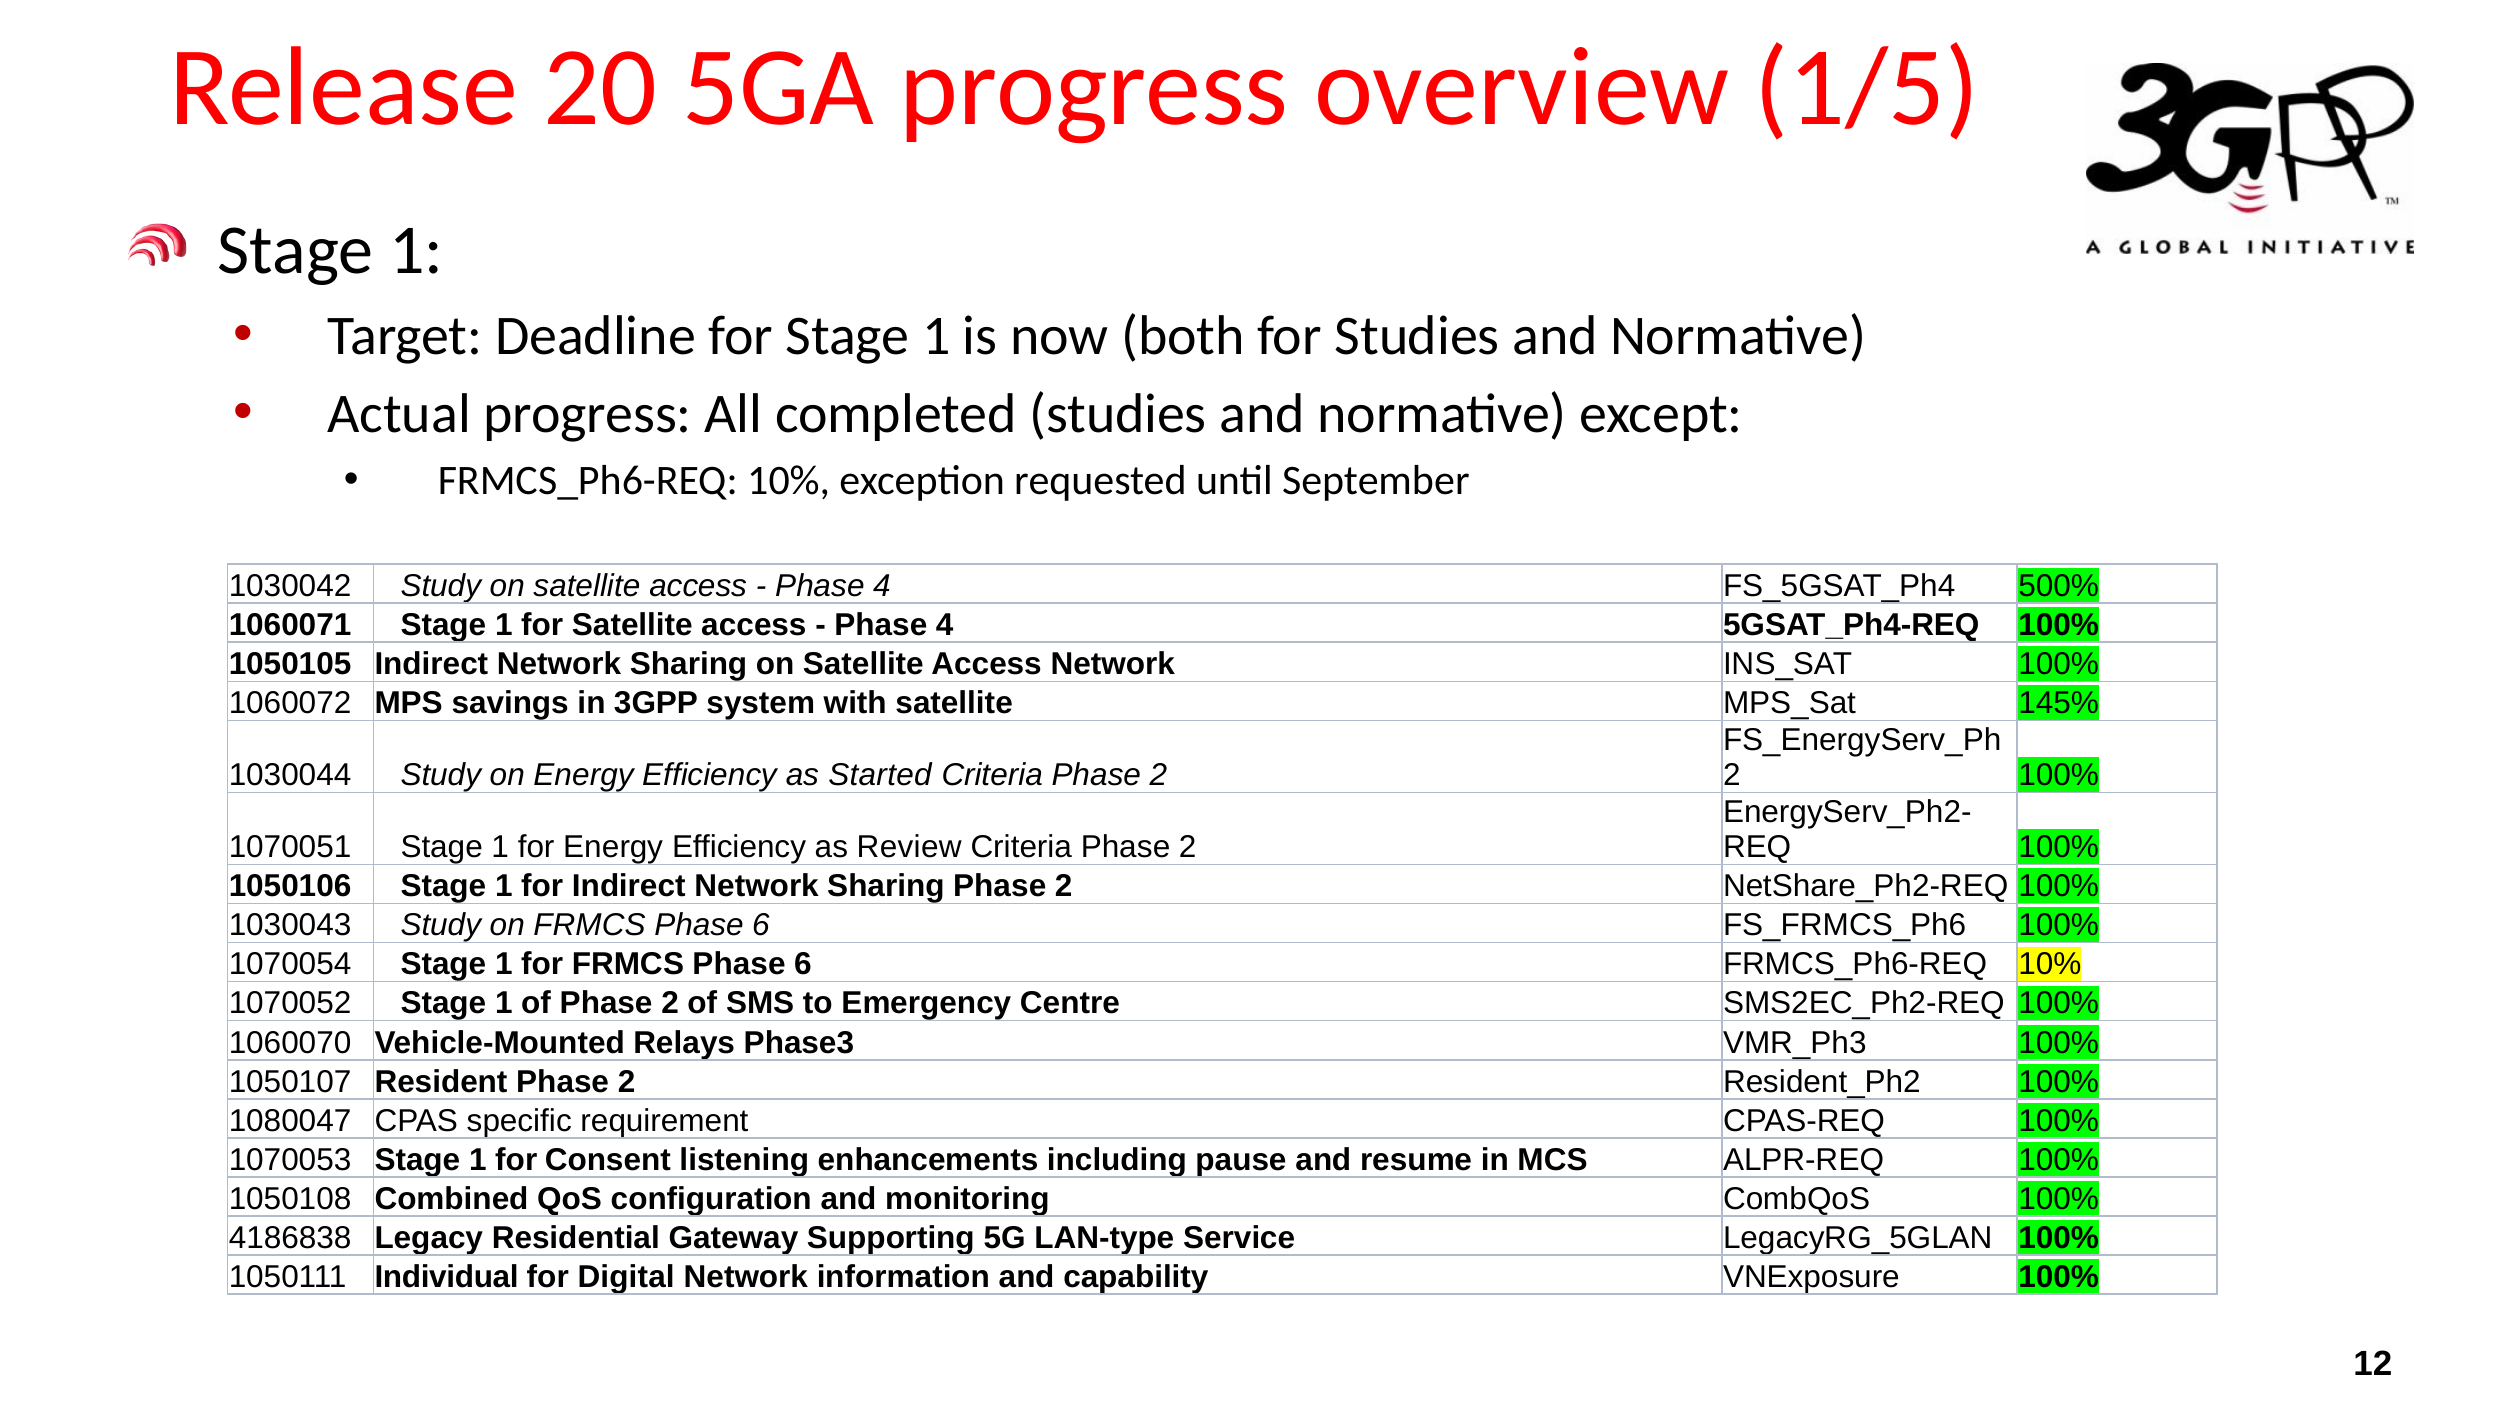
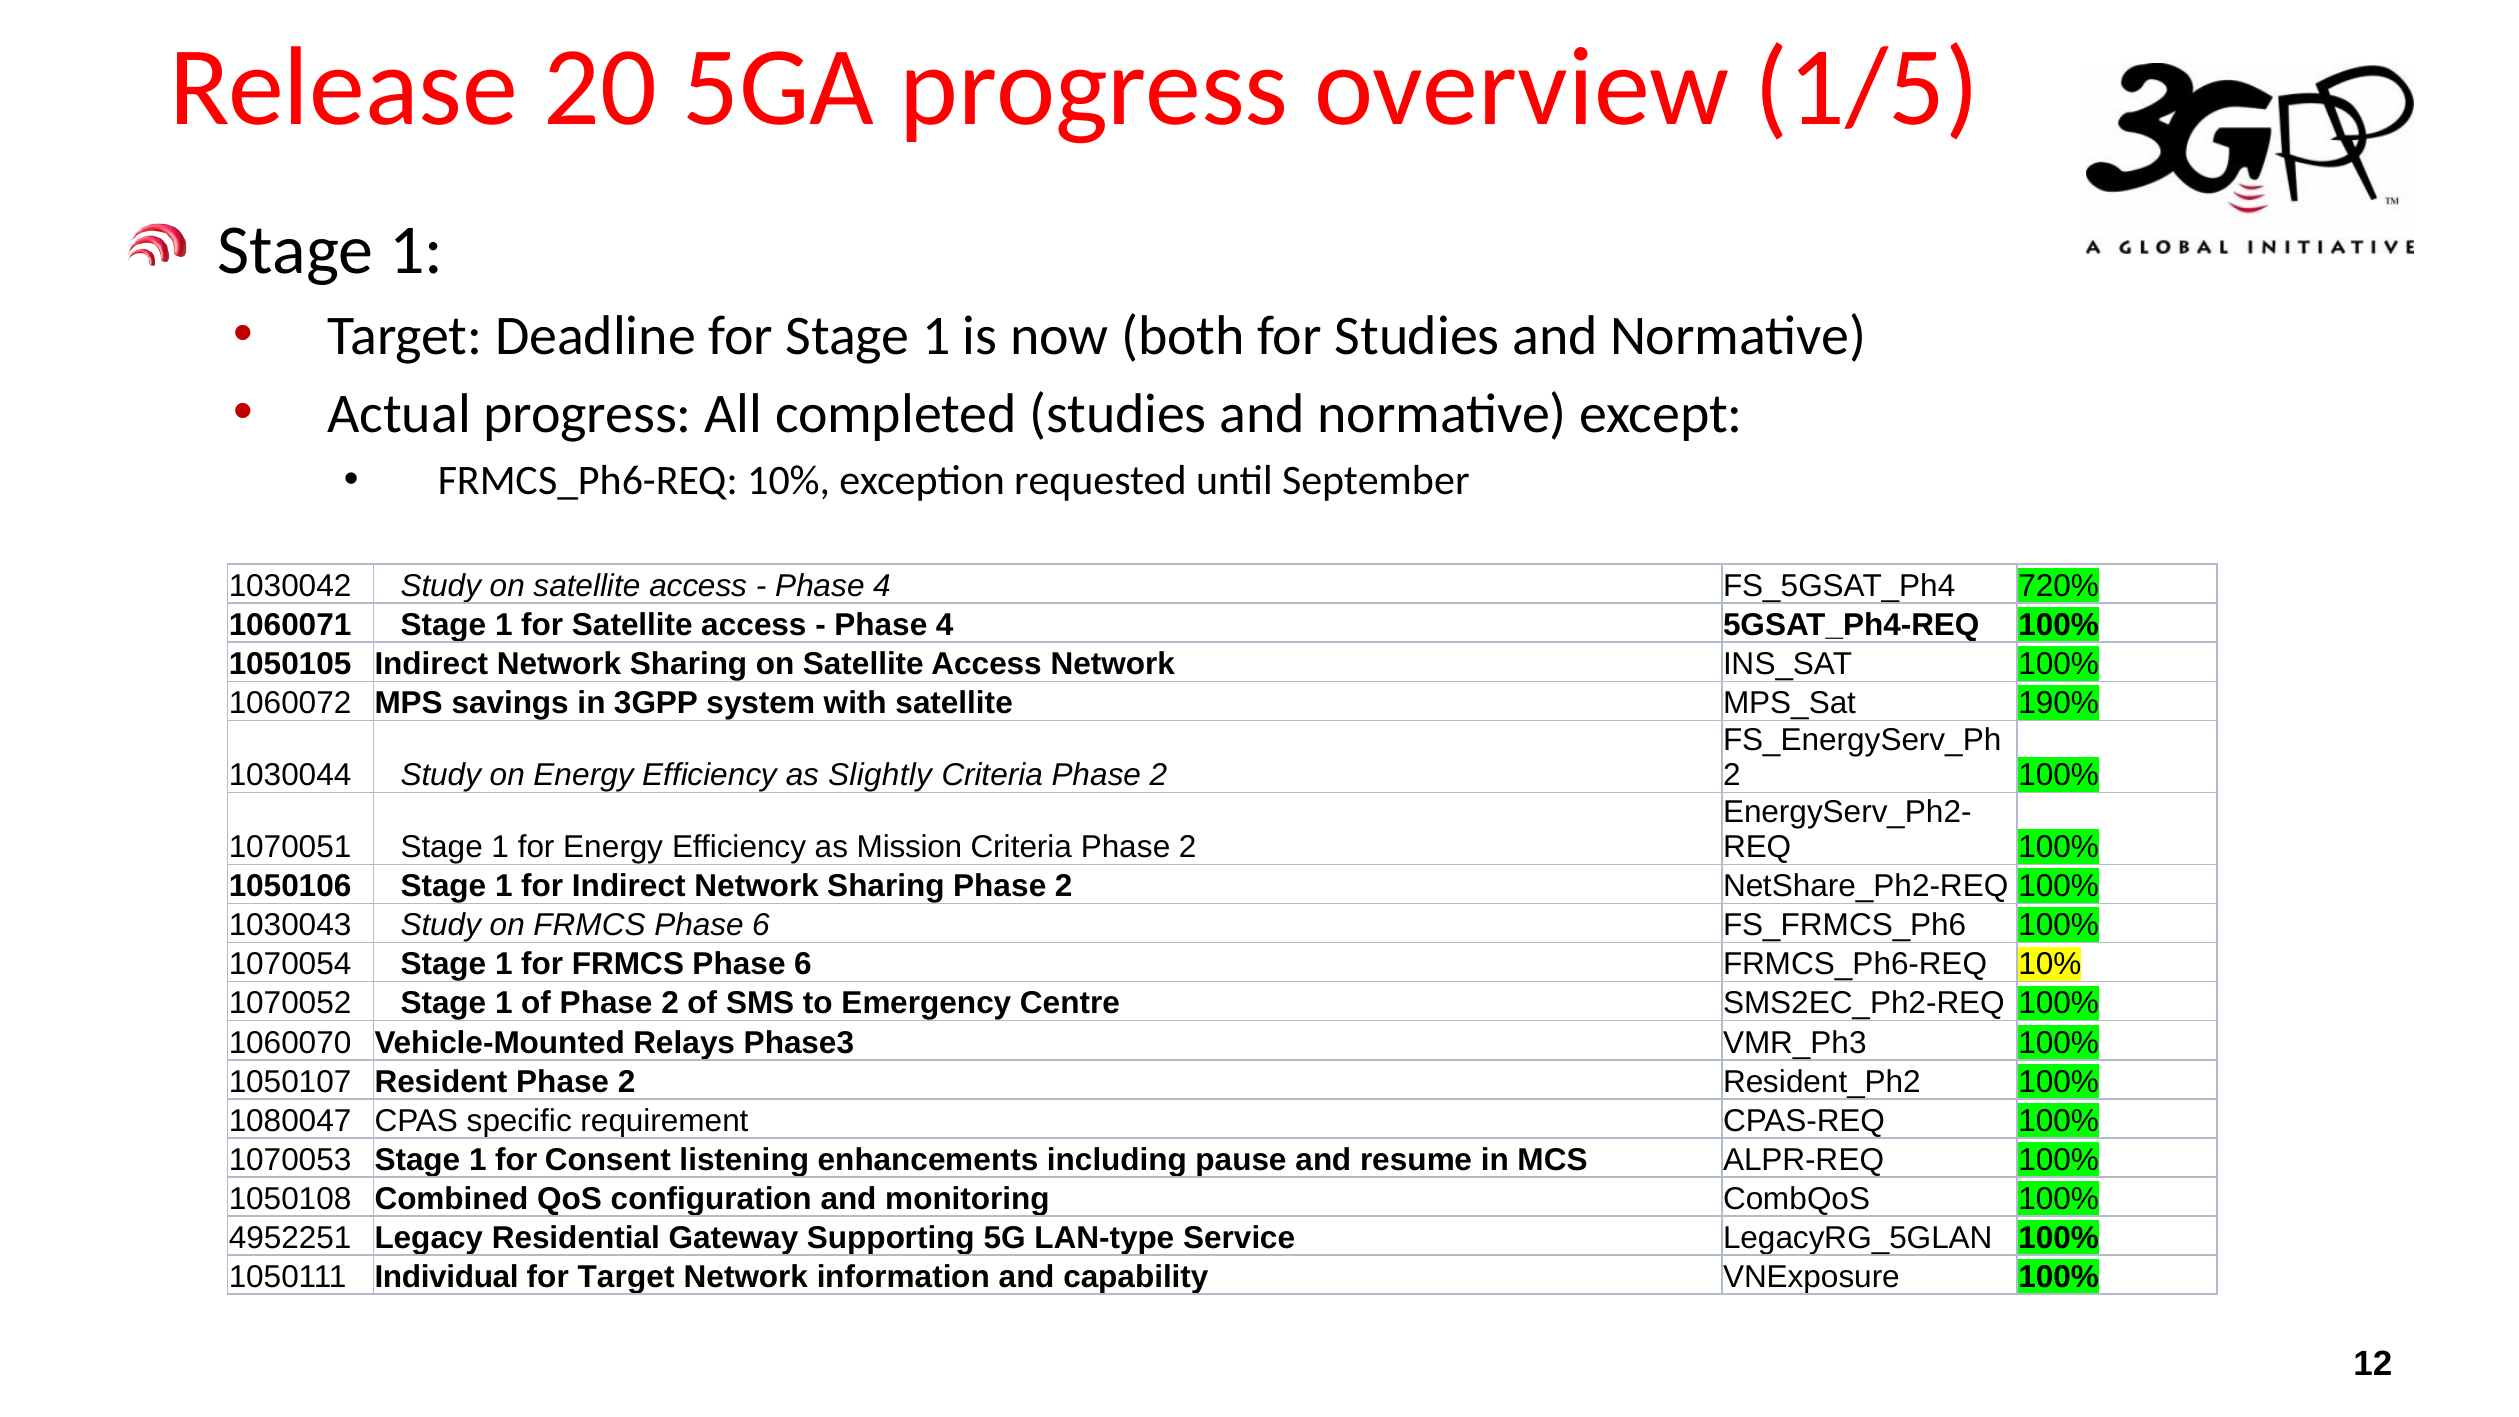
500%: 500% -> 720% (2059, 586)
145%: 145% -> 190% (2059, 703)
Started: Started -> Slightly (880, 775)
Review: Review -> Mission (909, 847)
4186838: 4186838 -> 4952251 (290, 1238)
for Digital: Digital -> Target (626, 1277)
